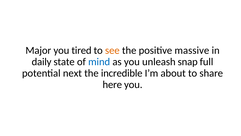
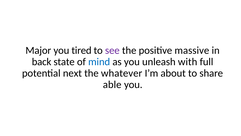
see colour: orange -> purple (112, 50)
daily: daily -> back (42, 62)
snap: snap -> with (188, 62)
incredible: incredible -> whatever (122, 73)
here: here -> able (112, 84)
